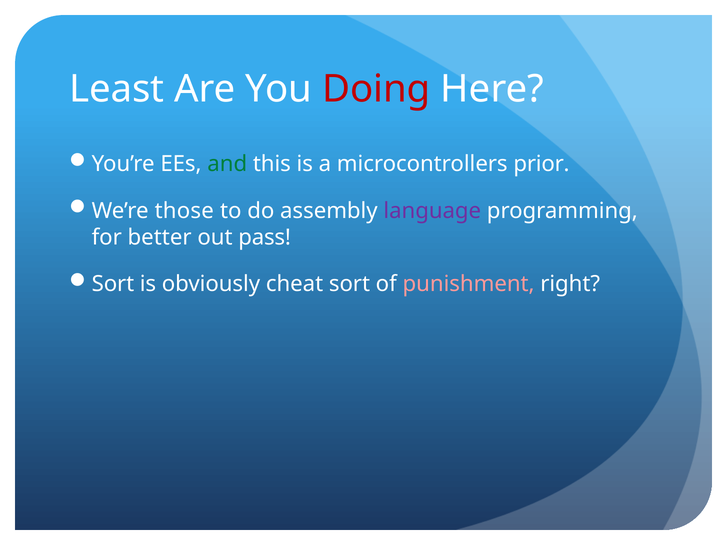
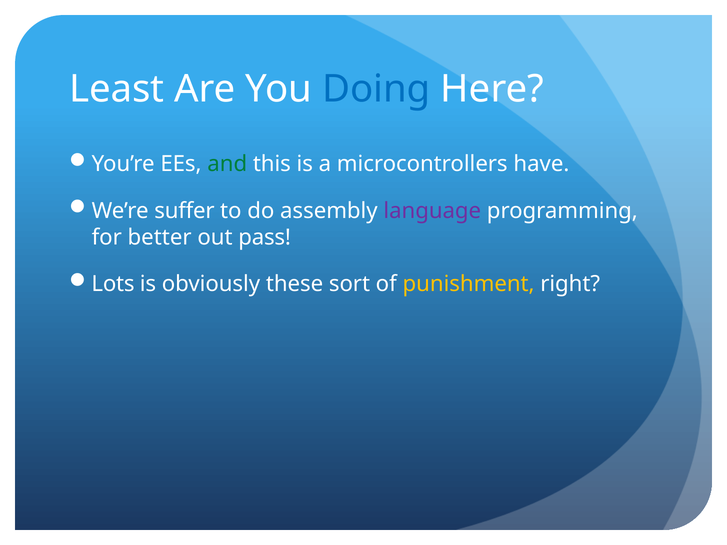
Doing colour: red -> blue (376, 89)
prior: prior -> have (541, 164)
those: those -> suffer (184, 211)
Sort: Sort -> Lots (113, 284)
cheat: cheat -> these (295, 284)
punishment colour: pink -> yellow (469, 284)
